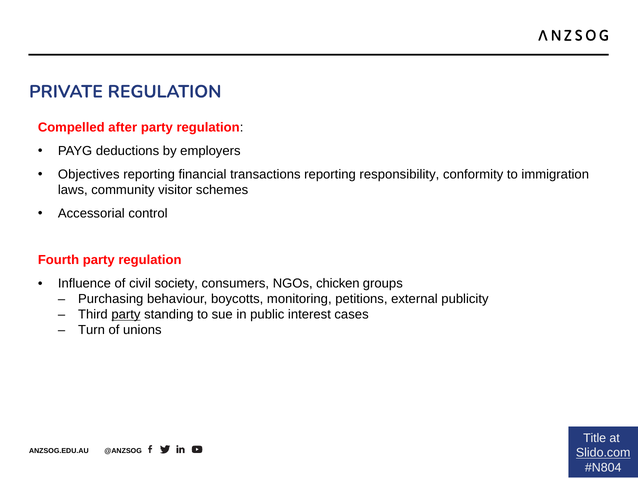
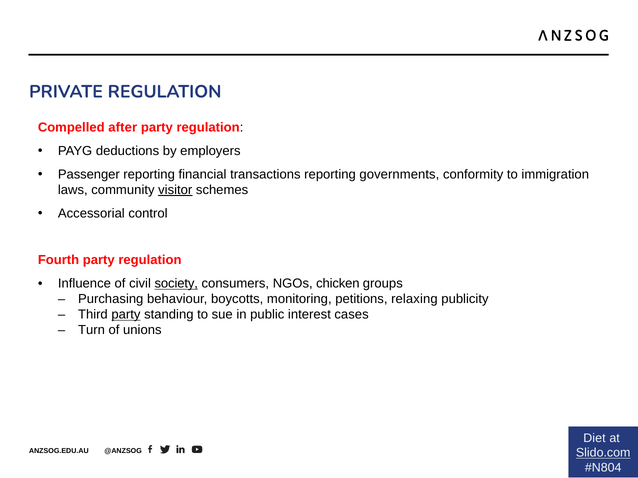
Objectives: Objectives -> Passenger (89, 174)
responsibility: responsibility -> governments (399, 174)
visitor underline: none -> present (175, 190)
society underline: none -> present (176, 284)
external: external -> relaxing (414, 300)
Title: Title -> Diet (594, 438)
